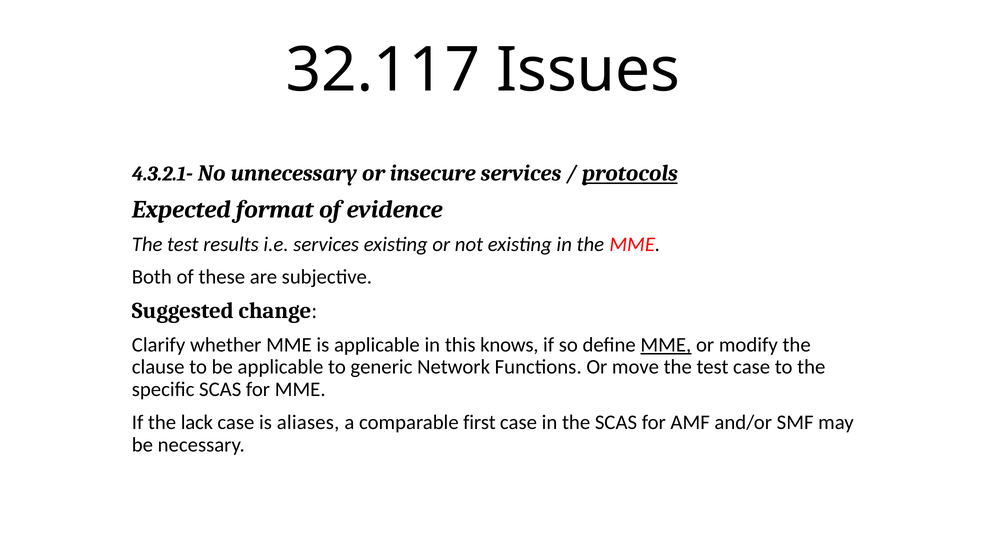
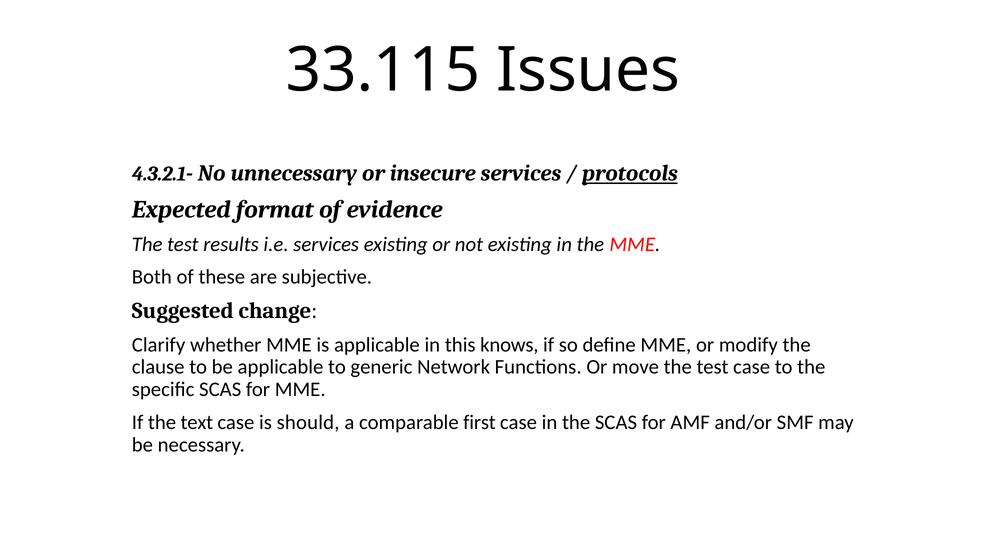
32.117: 32.117 -> 33.115 (383, 70)
MME underline: present -> none (666, 345)
lack: lack -> text (197, 423)
aliases: aliases -> should (308, 423)
